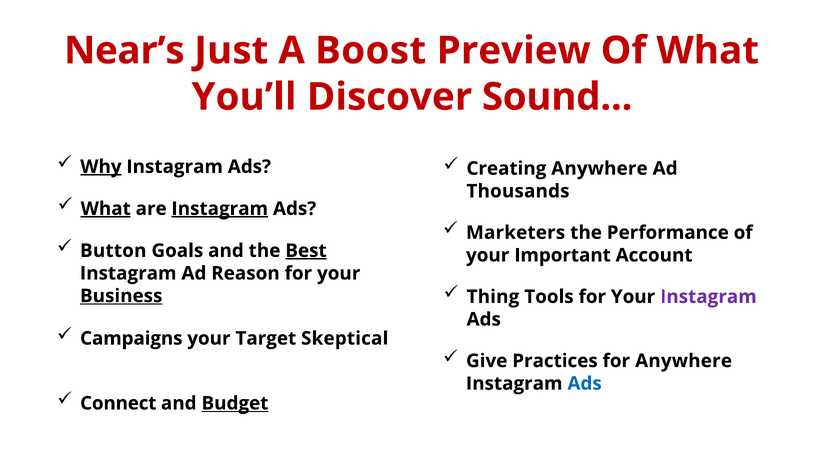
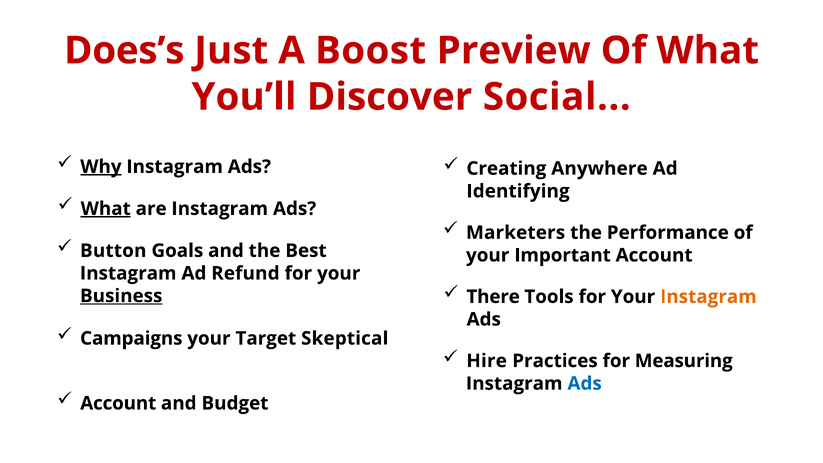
Near’s: Near’s -> Does’s (124, 51)
Sound: Sound -> Social (557, 97)
Thousands: Thousands -> Identifying (518, 191)
Instagram underline: present -> none (220, 209)
Best underline: present -> none (306, 251)
Reason: Reason -> Refund (245, 273)
Thing: Thing -> There (493, 297)
Instagram colour: purple -> orange (708, 297)
Give: Give -> Hire (487, 361)
for Anywhere: Anywhere -> Measuring (684, 361)
Connect: Connect -> Account (118, 403)
Budget underline: present -> none (235, 403)
